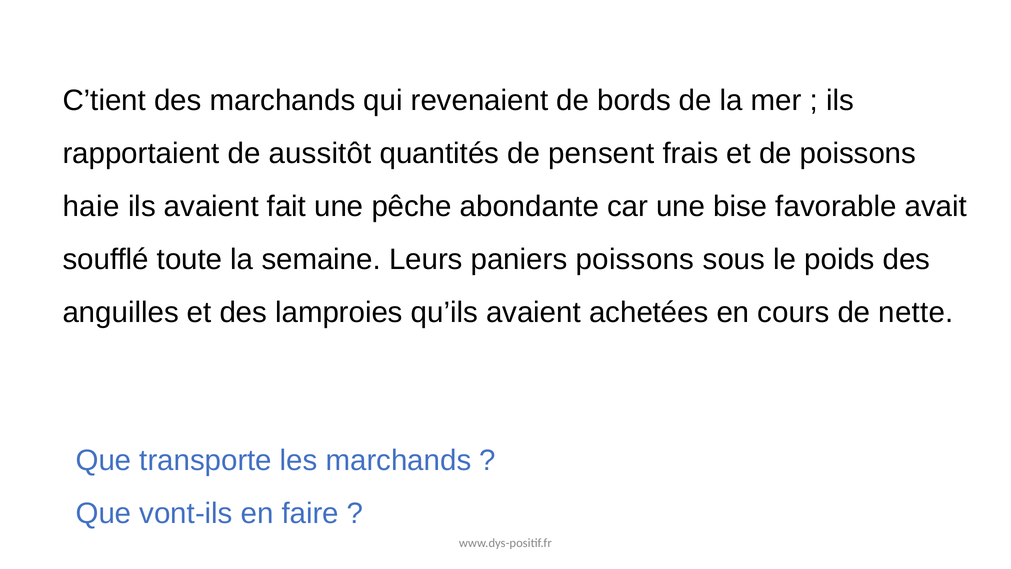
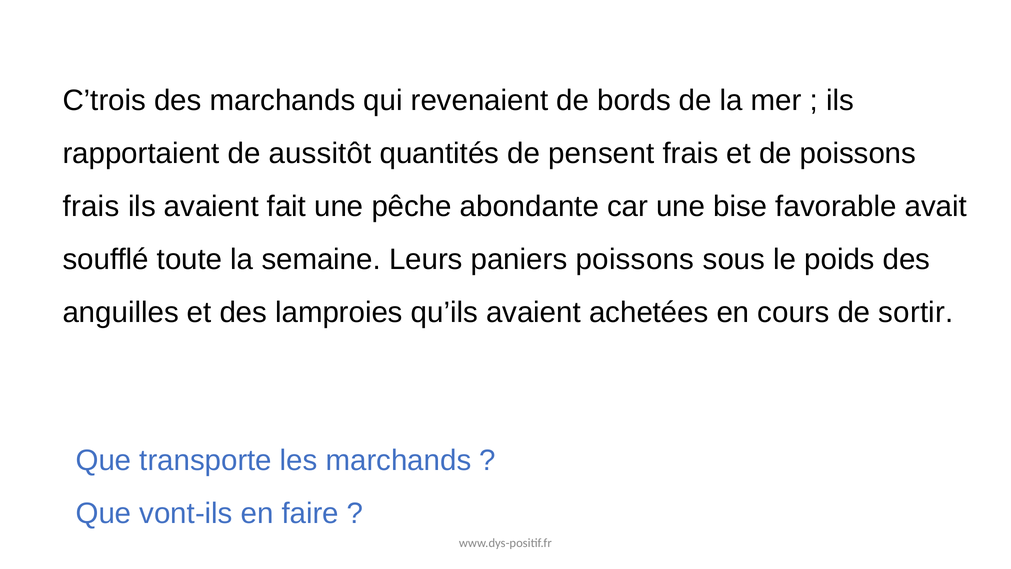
C’tient: C’tient -> C’trois (104, 100)
haie: haie -> frais (91, 206)
nette: nette -> sortir (916, 312)
